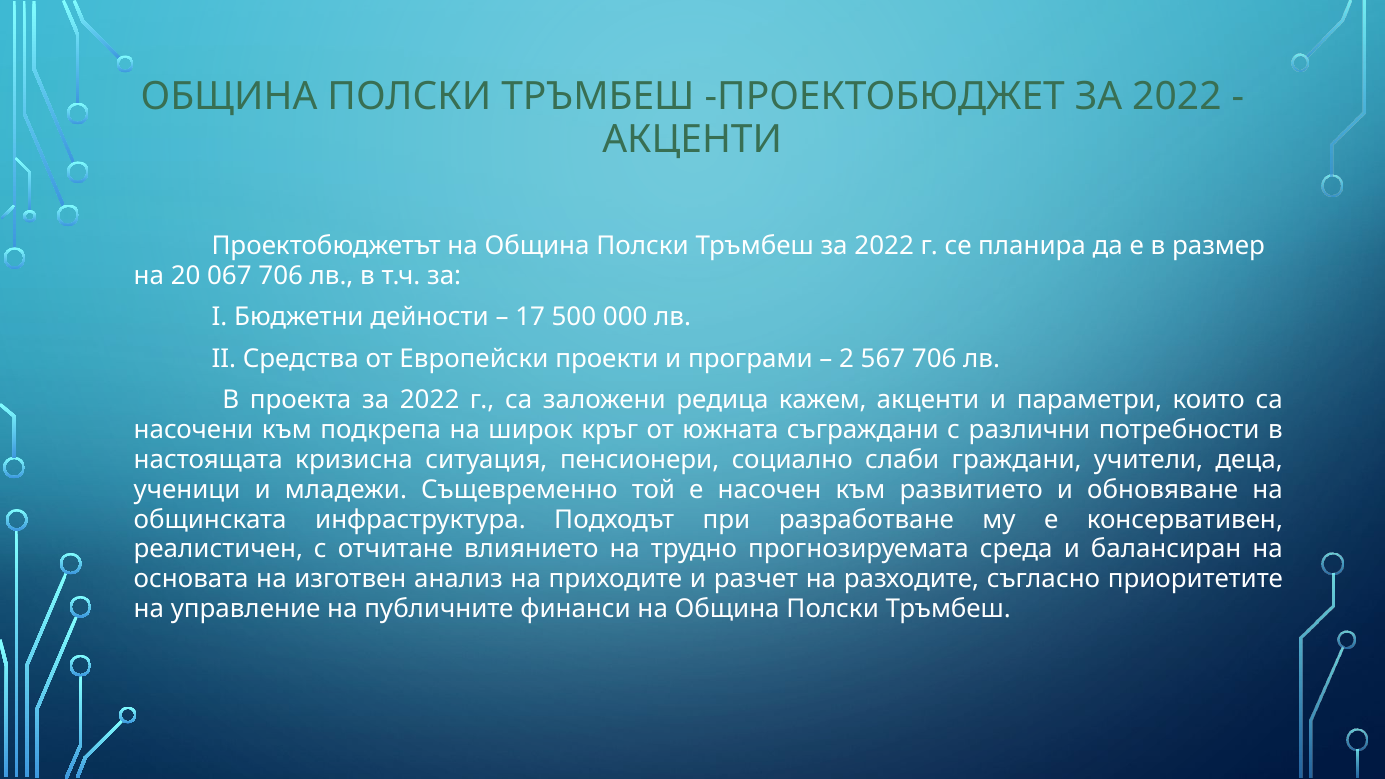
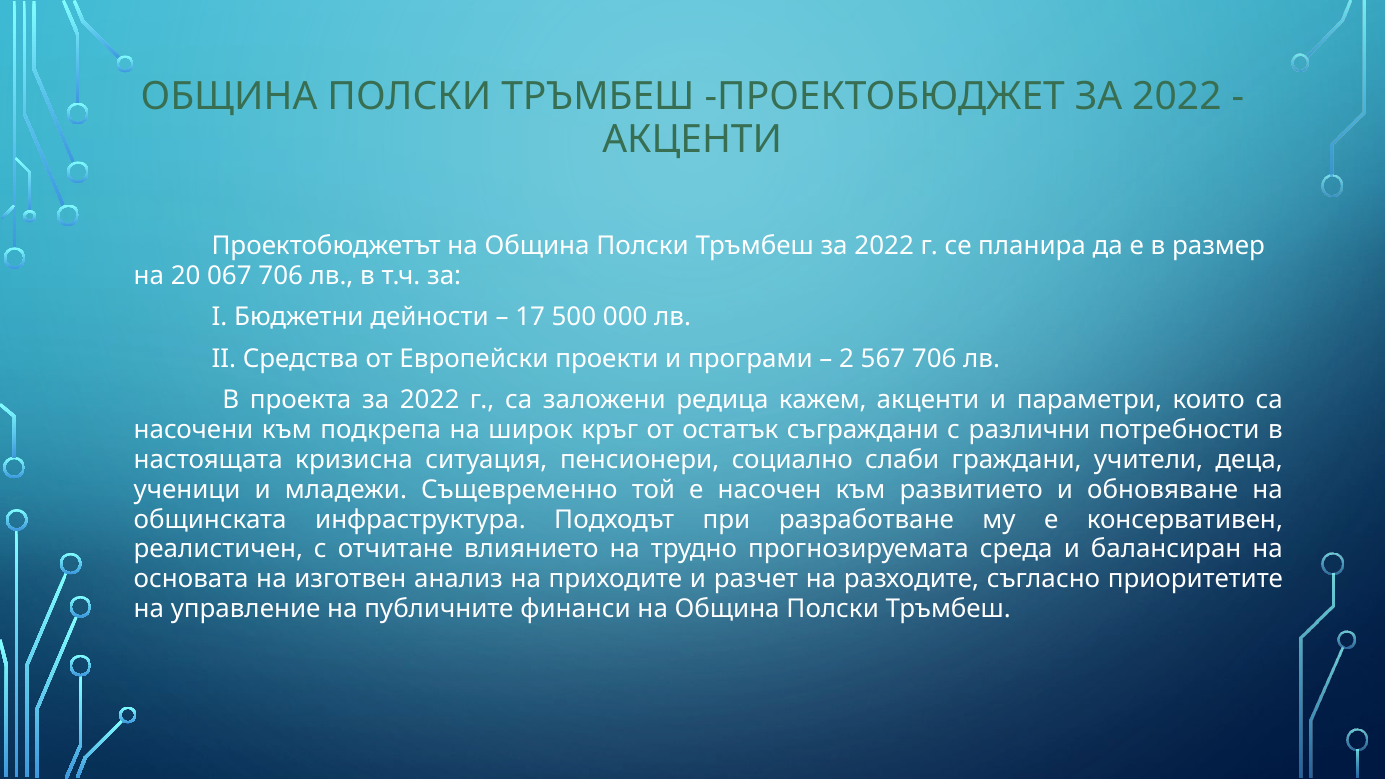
южната: южната -> остатък (730, 430)
